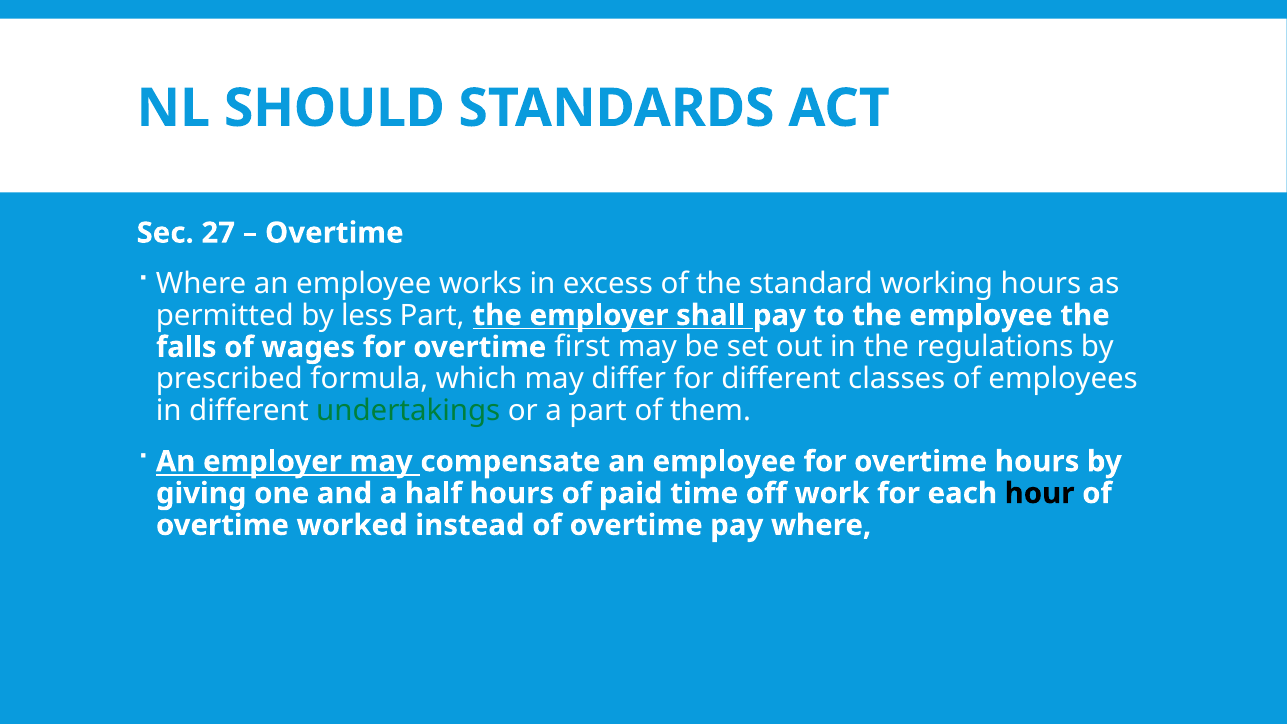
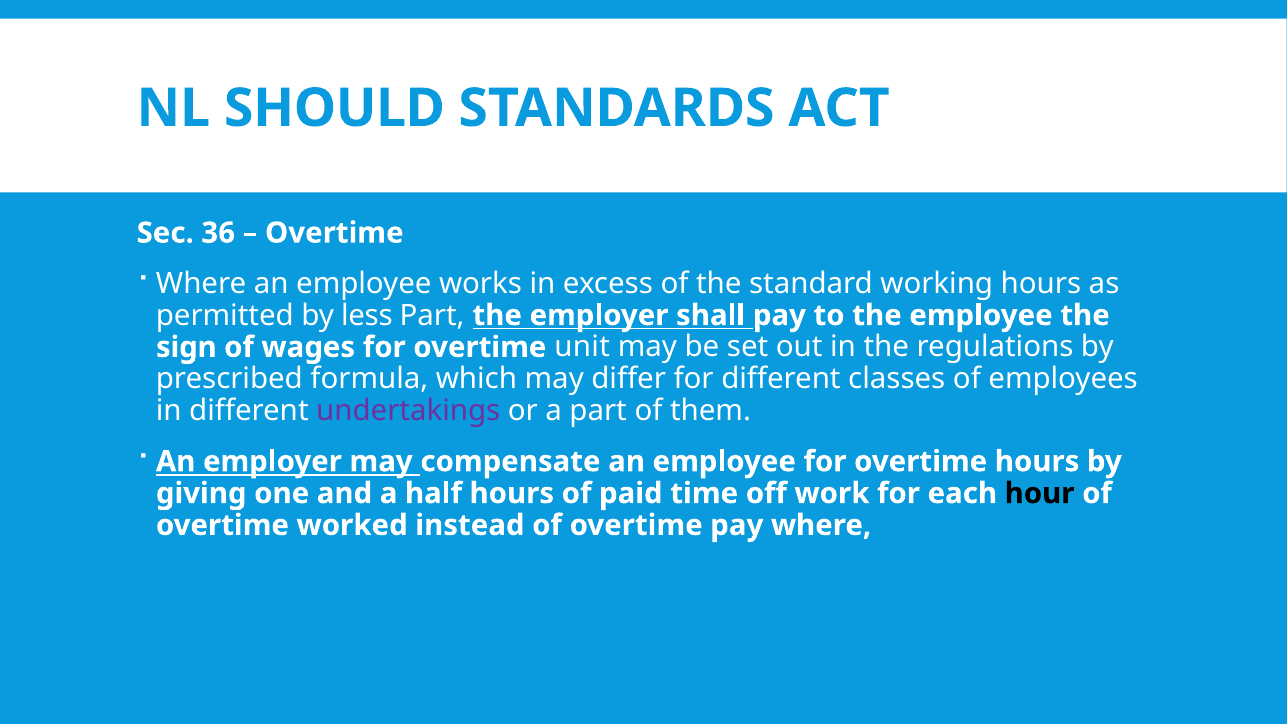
27: 27 -> 36 (218, 233)
falls: falls -> sign (186, 347)
first: first -> unit (582, 347)
undertakings colour: green -> purple (408, 411)
